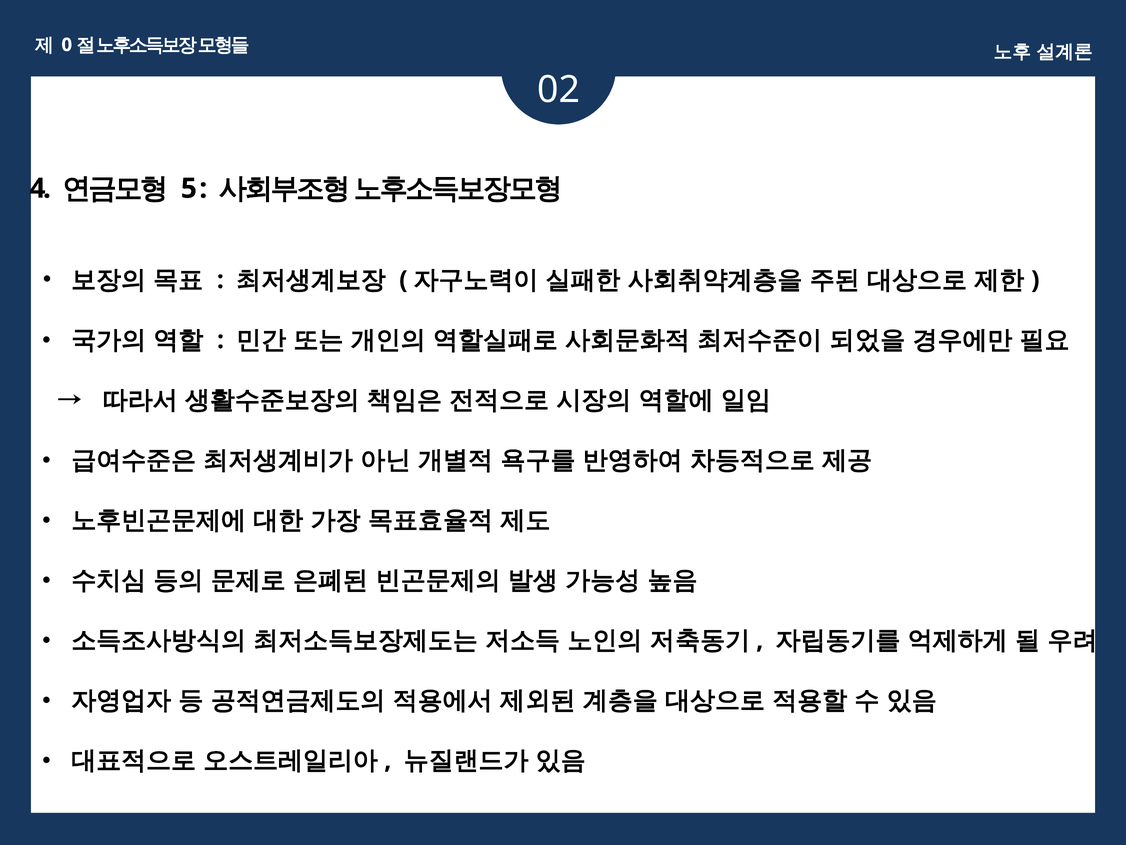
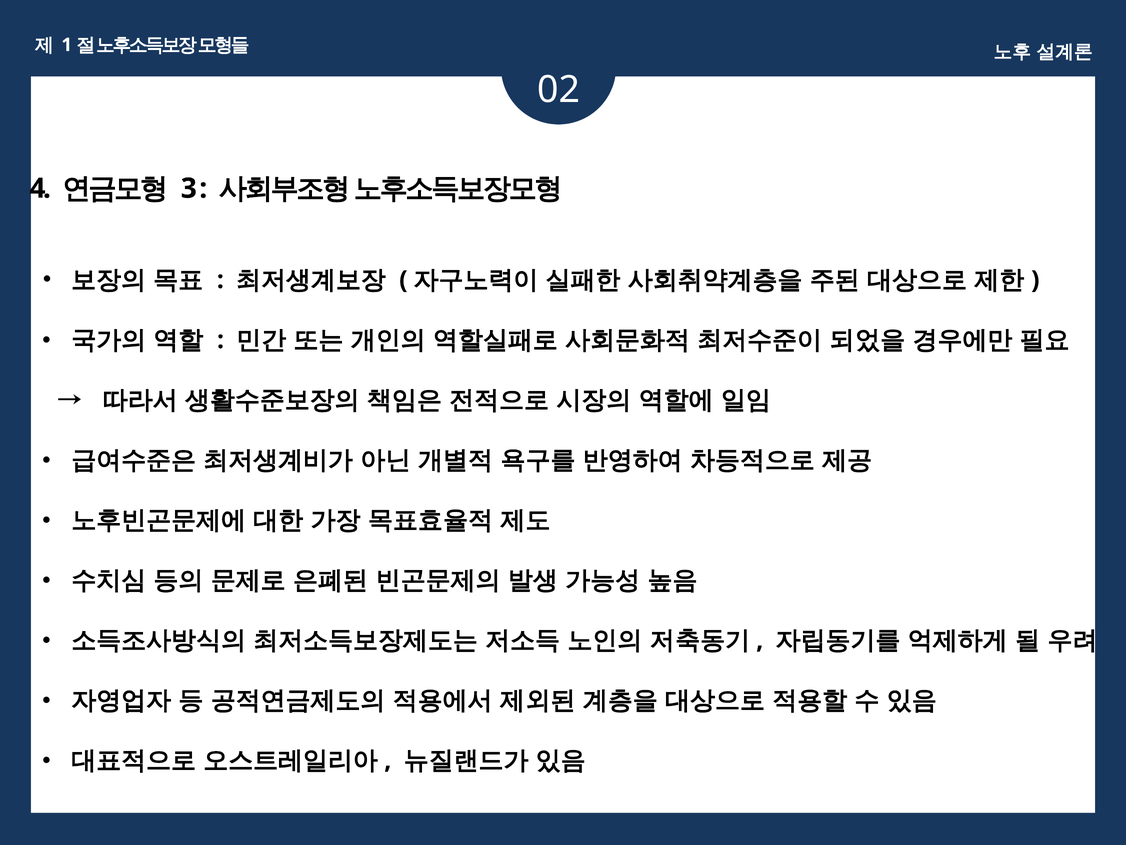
0: 0 -> 1 (67, 45)
5: 5 -> 3 (189, 188)
